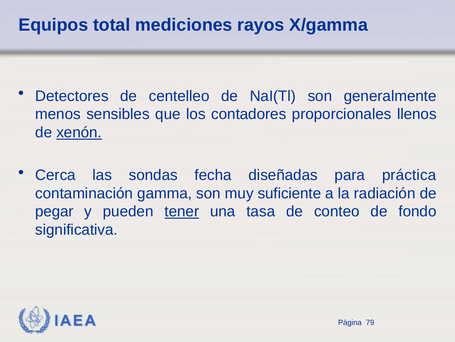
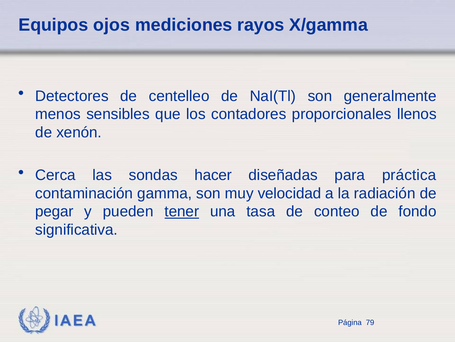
total: total -> ojos (112, 25)
xenón underline: present -> none (79, 132)
fecha: fecha -> hacer (213, 175)
suficiente: suficiente -> velocidad (289, 193)
